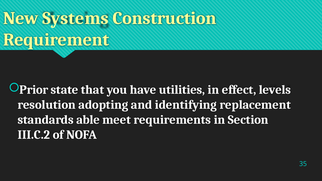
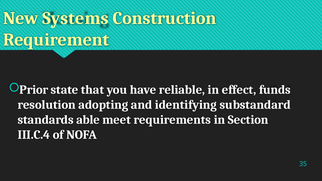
utilities: utilities -> reliable (182, 90)
levels: levels -> funds (275, 90)
replacement: replacement -> substandard (255, 105)
III.C.2: III.C.2 -> III.C.4 (34, 135)
